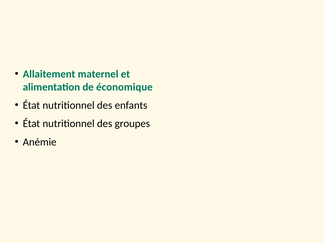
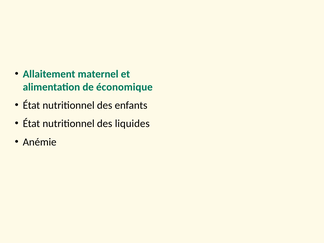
groupes: groupes -> liquides (132, 124)
